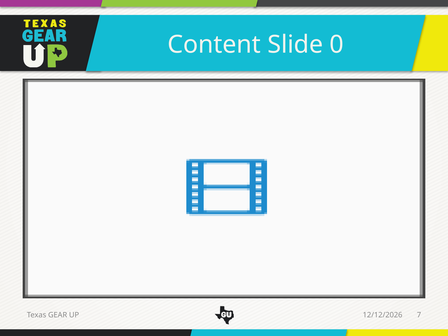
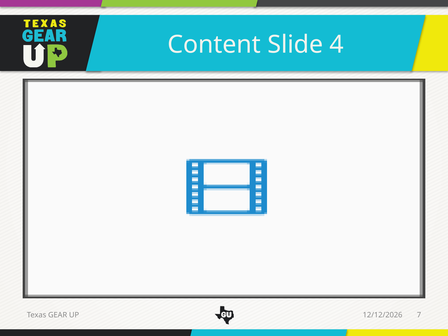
0: 0 -> 4 (337, 45)
